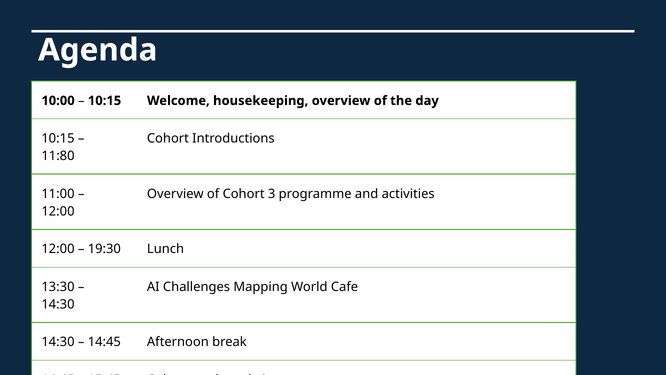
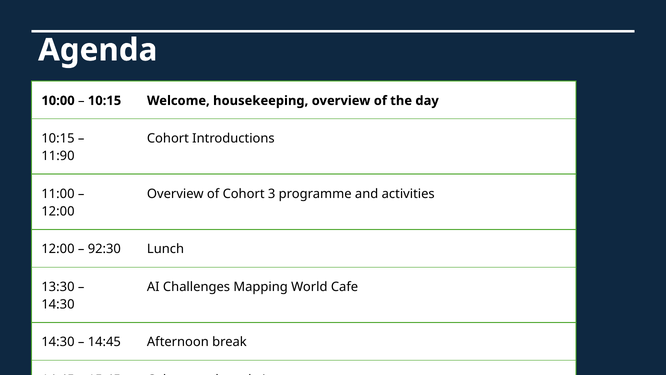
11:80: 11:80 -> 11:90 (58, 156)
19:30: 19:30 -> 92:30 (104, 249)
